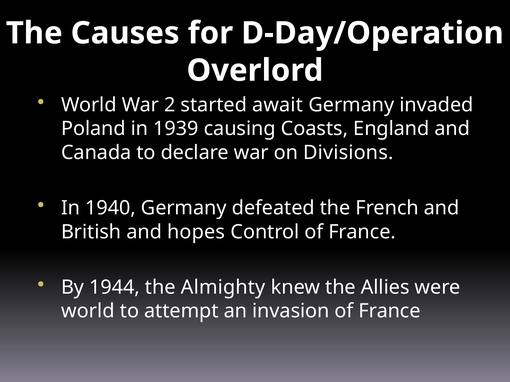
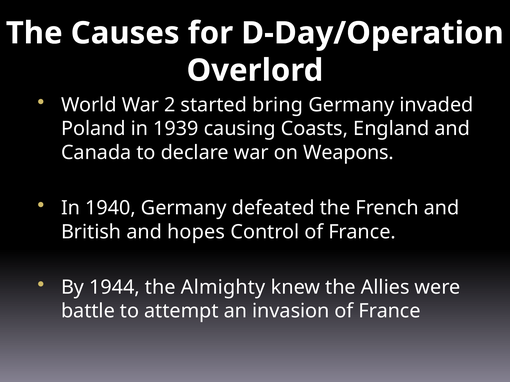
await: await -> bring (278, 105)
Divisions: Divisions -> Weapons (349, 153)
world: world -> battle (88, 312)
